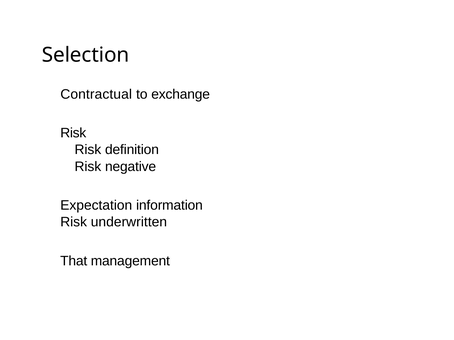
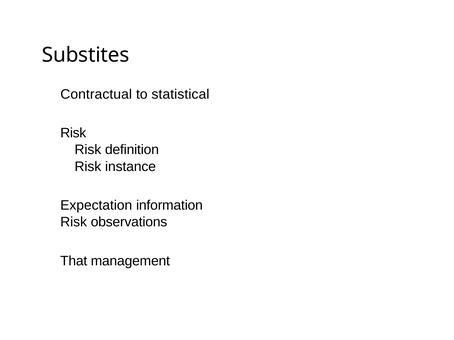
Selection: Selection -> Substites (86, 55)
exchange: exchange -> statistical (180, 94)
negative: negative -> instance (131, 167)
underwritten: underwritten -> observations (129, 223)
